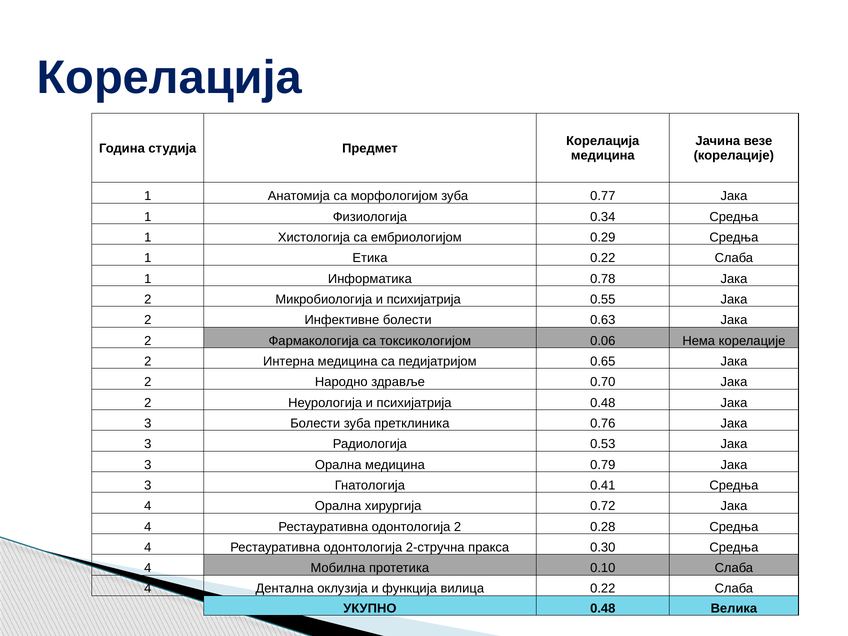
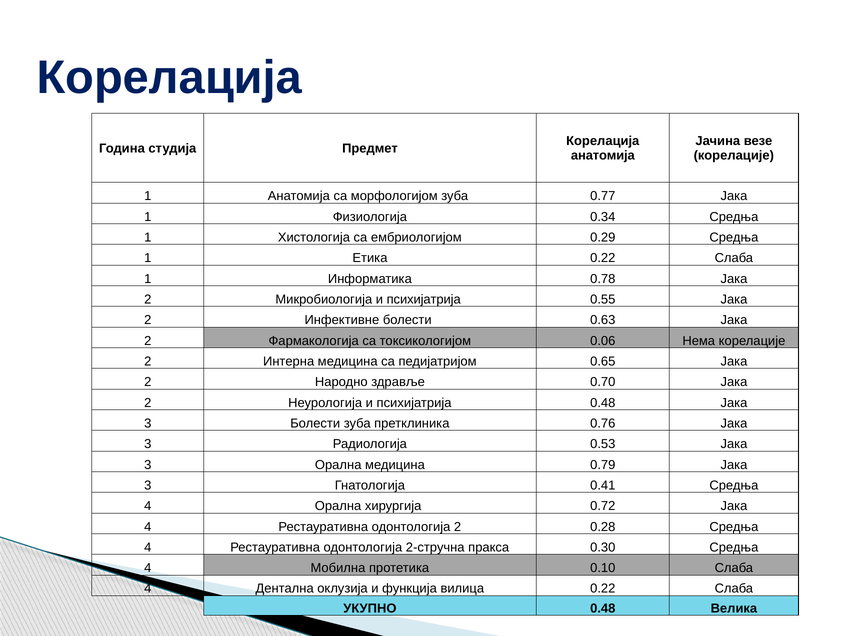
медицина: медицина -> анатомија (603, 156)
